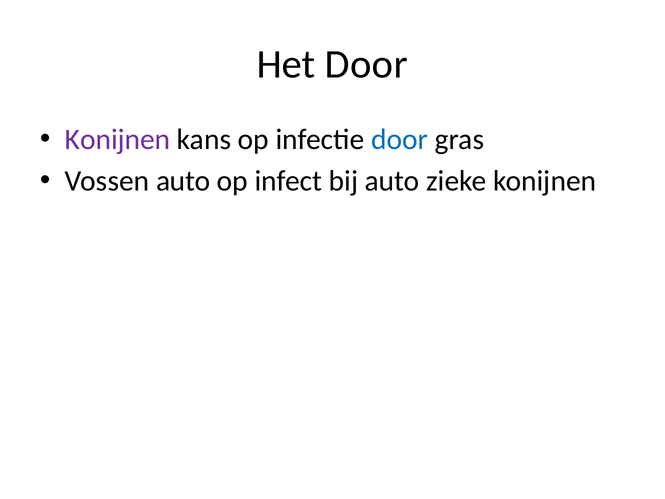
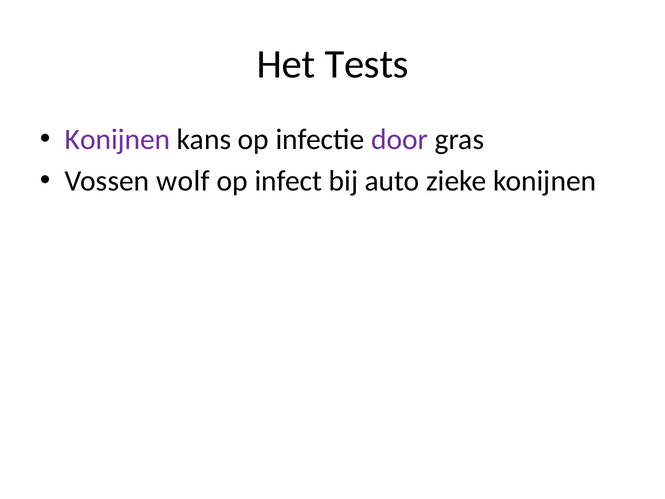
Het Door: Door -> Tests (367, 64)
door colour: blue -> purple (400, 140)
Vossen auto: auto -> wolf (183, 181)
